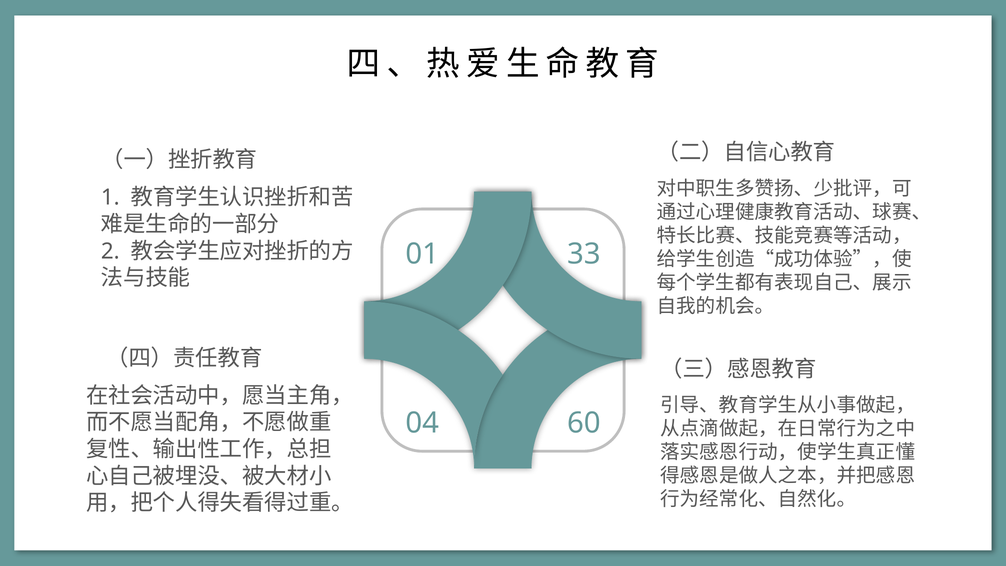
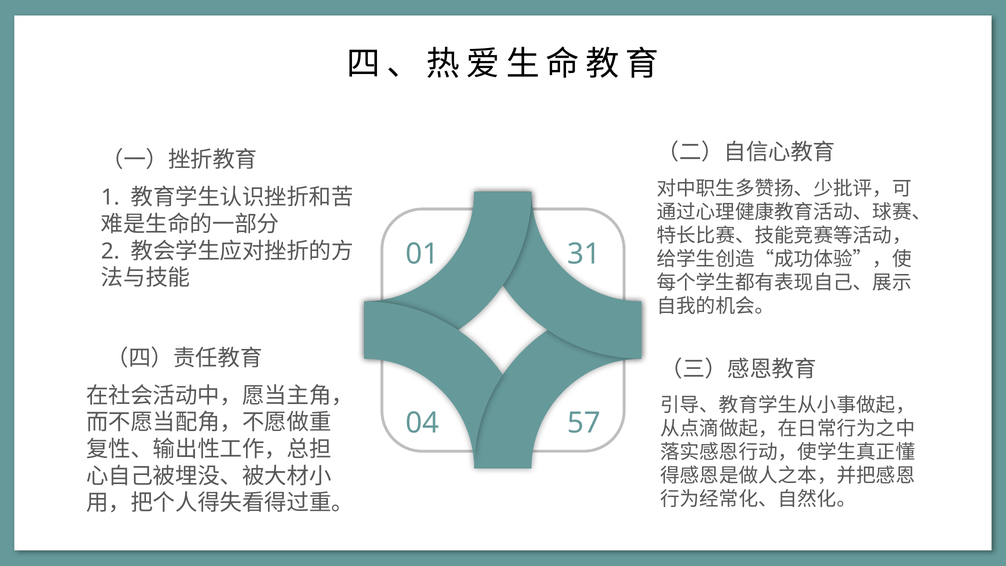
33: 33 -> 31 (584, 254)
60: 60 -> 57 (584, 423)
